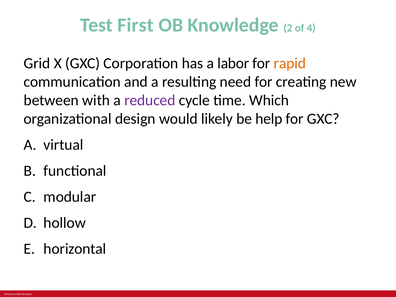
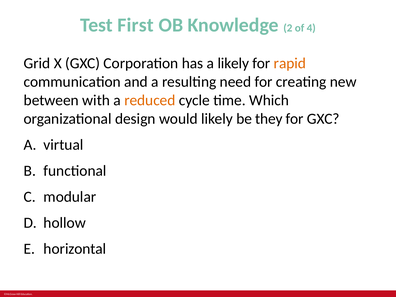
a labor: labor -> likely (233, 63)
reduced colour: purple -> orange (150, 100)
help: help -> they (269, 119)
